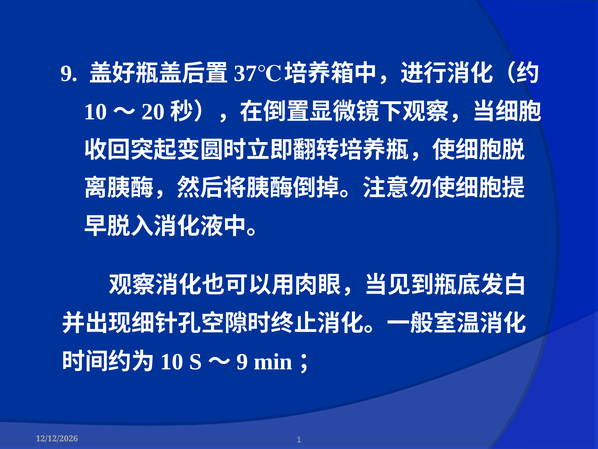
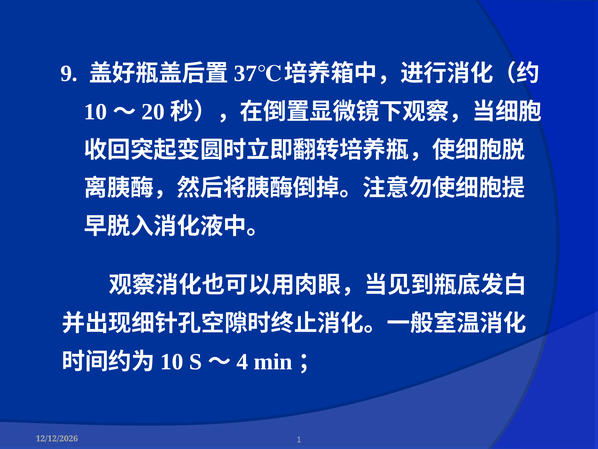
9: 9 -> 4 (242, 361)
